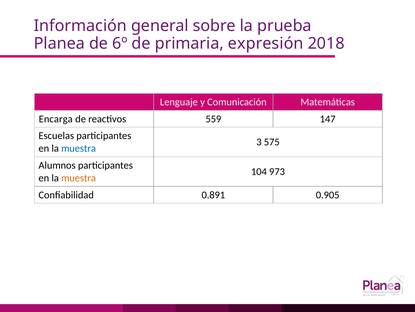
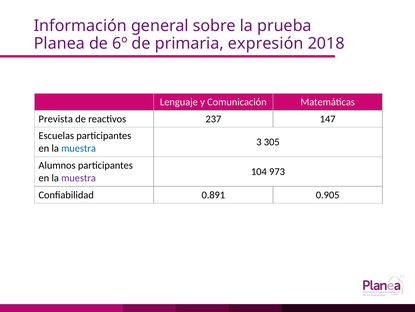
Encarga: Encarga -> Prevista (56, 119)
559: 559 -> 237 (213, 119)
575: 575 -> 305 (272, 142)
muestra colour: orange -> purple (79, 178)
